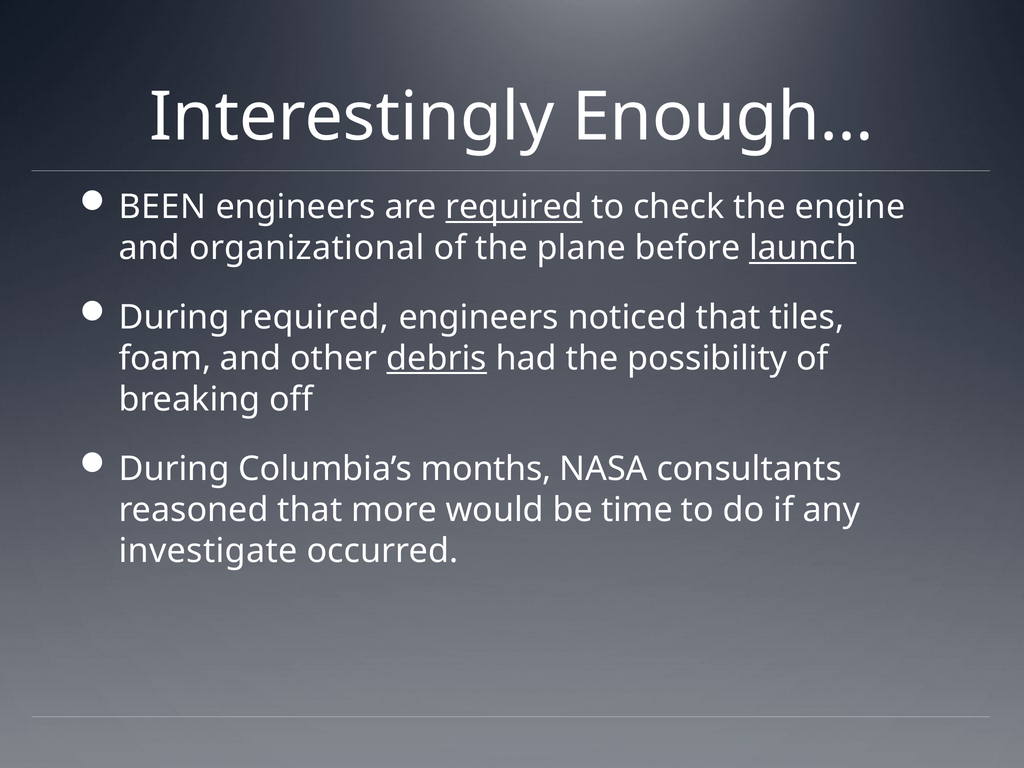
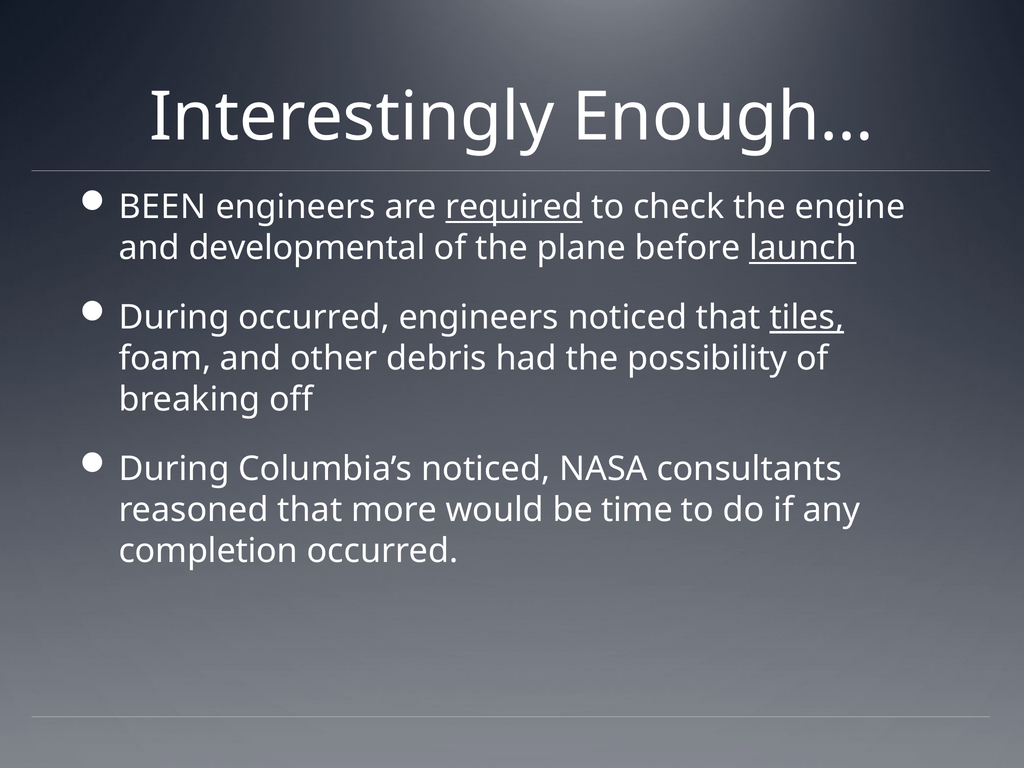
organizational: organizational -> developmental (307, 248)
During required: required -> occurred (314, 318)
tiles underline: none -> present (807, 318)
debris underline: present -> none (437, 359)
Columbia’s months: months -> noticed (486, 469)
investigate: investigate -> completion (208, 551)
